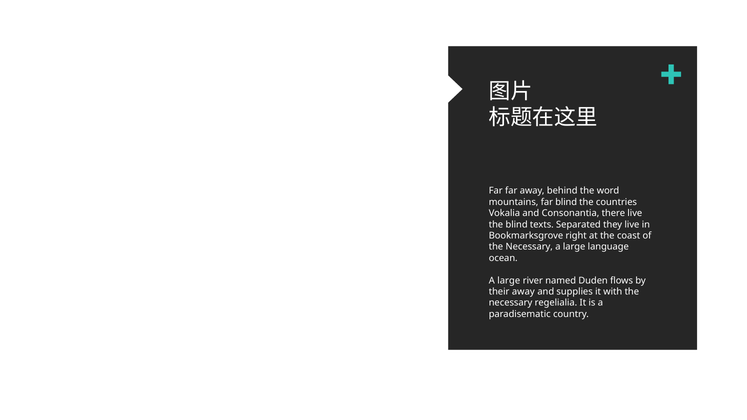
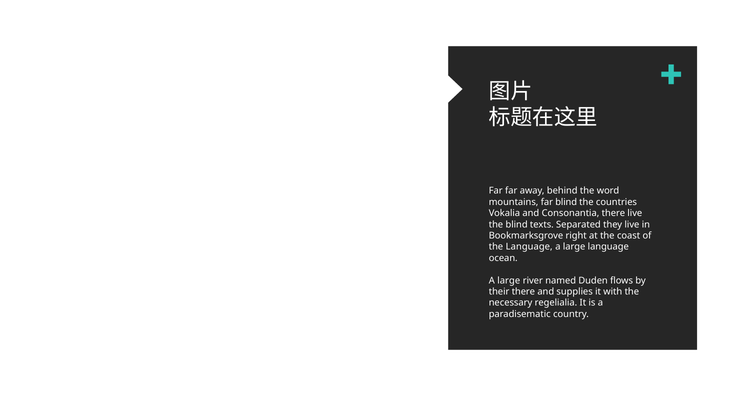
Necessary: Necessary -> Language (529, 247)
their away: away -> there (523, 292)
